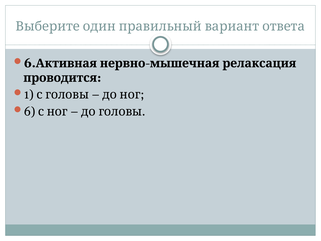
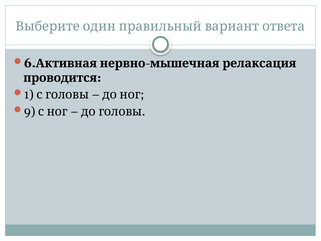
6: 6 -> 9 (30, 111)
